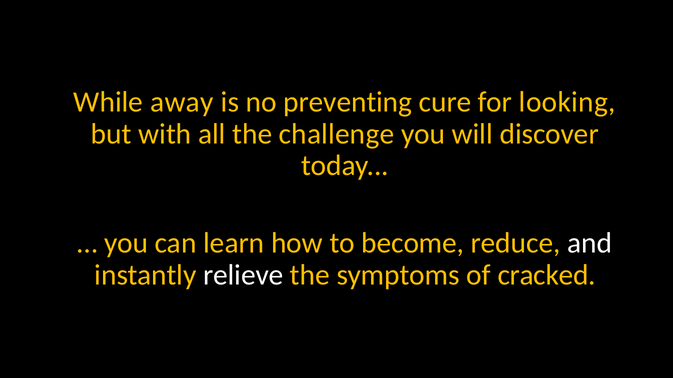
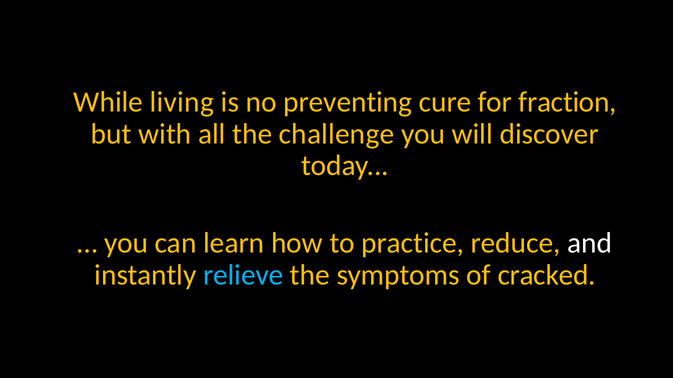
away: away -> living (182, 102)
looking: looking -> fraction (568, 102)
become: become -> practice (413, 243)
relieve colour: white -> light blue (243, 275)
